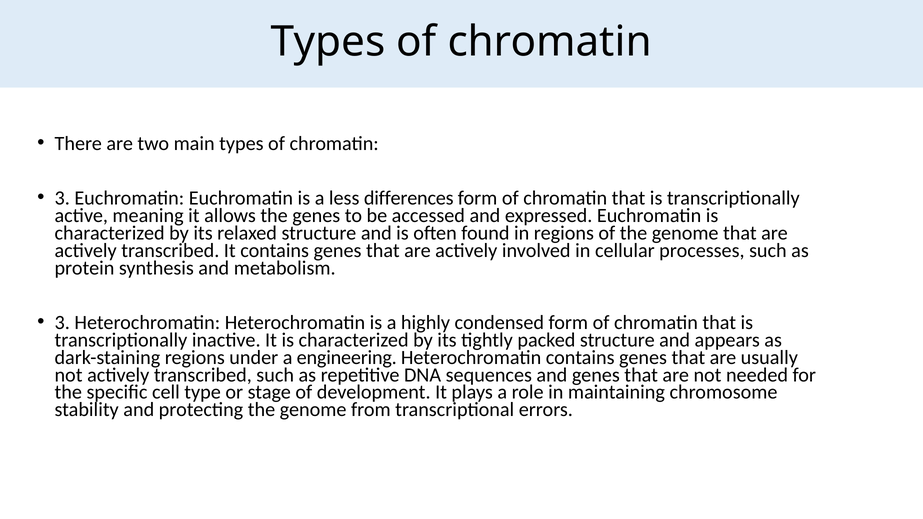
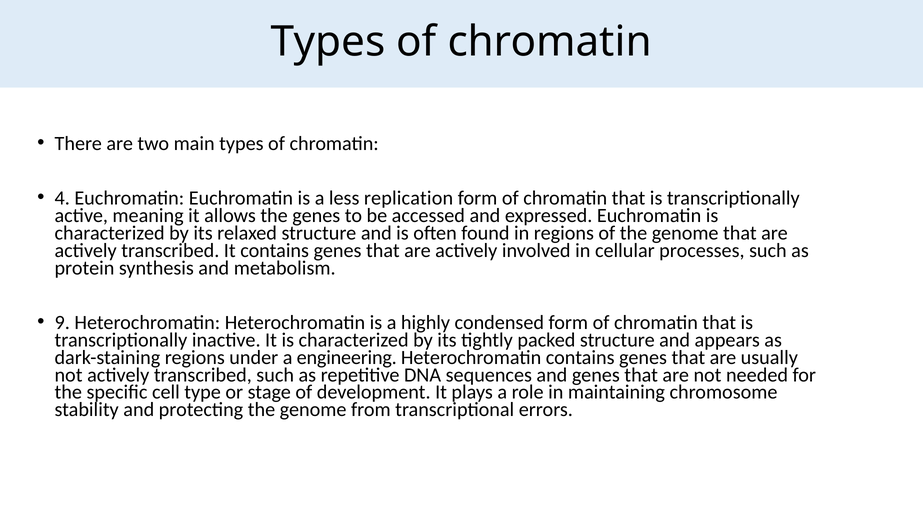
3: 3 -> 4 (62, 198)
differences: differences -> replication (409, 198)
3: 3 -> 9 (62, 323)
